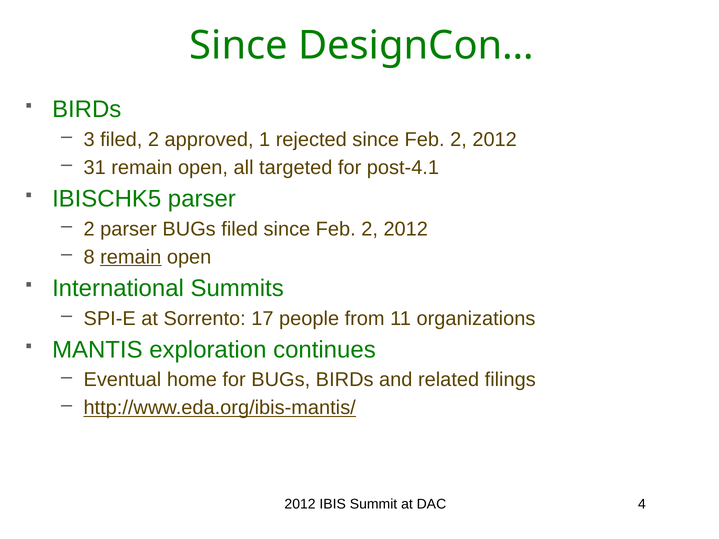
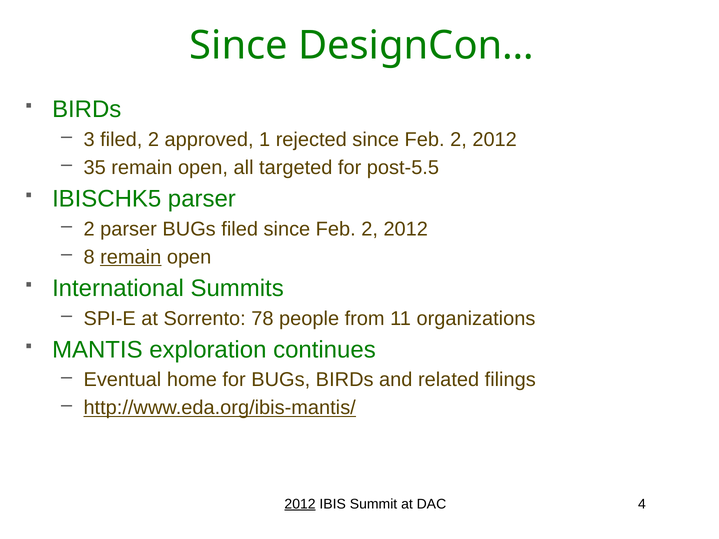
31: 31 -> 35 (95, 168)
post-4.1: post-4.1 -> post-5.5 (403, 168)
17: 17 -> 78 (262, 319)
2012 underline: none -> present (300, 504)
